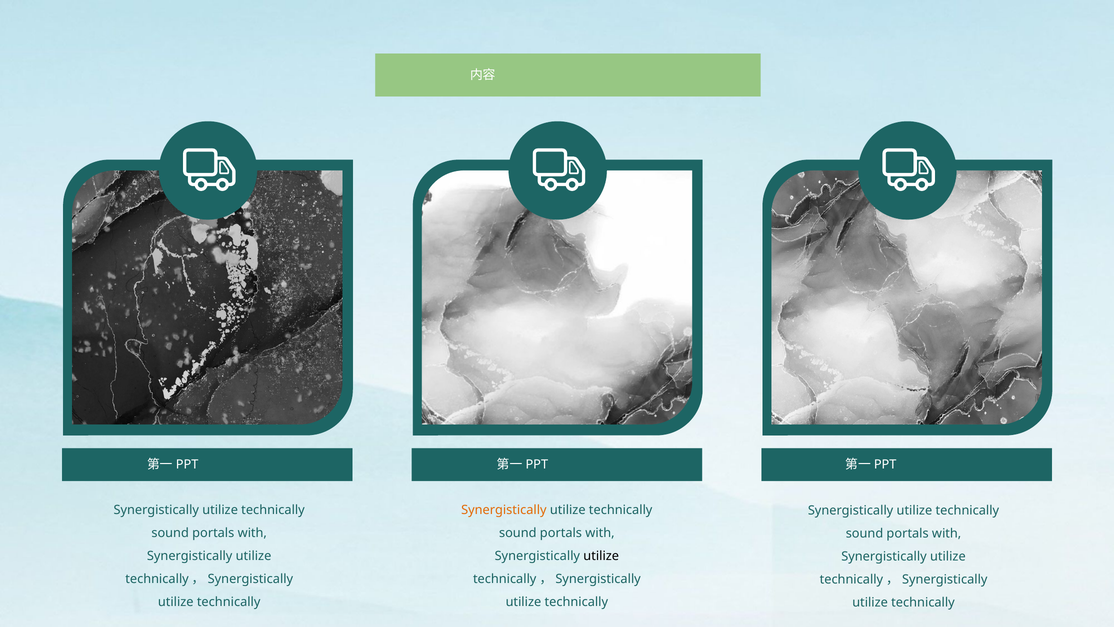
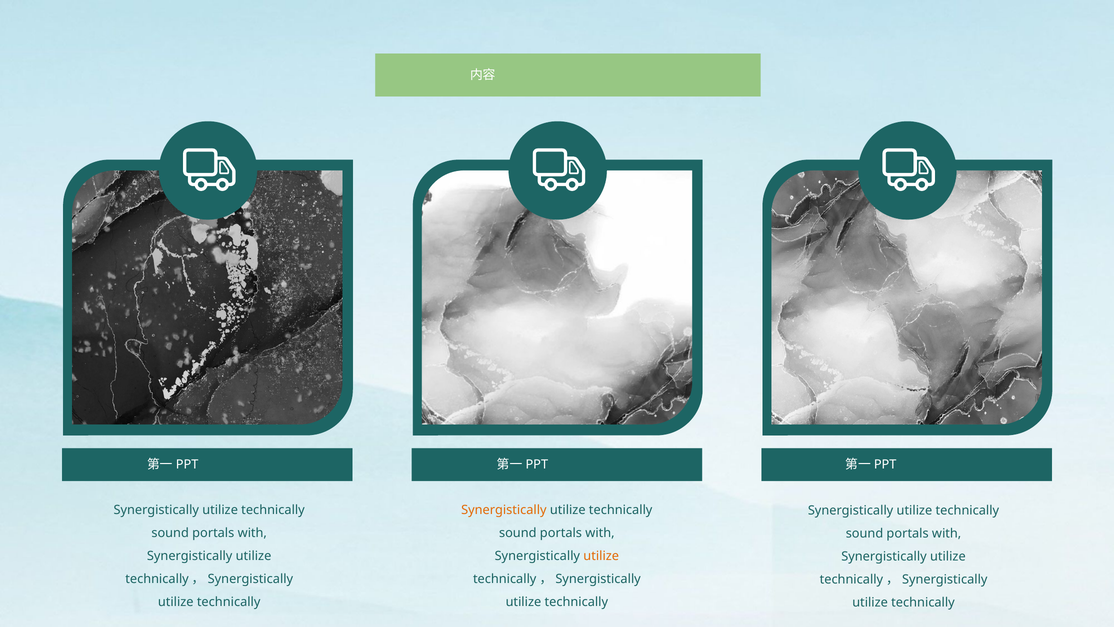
utilize colour: black -> orange (601, 556)
